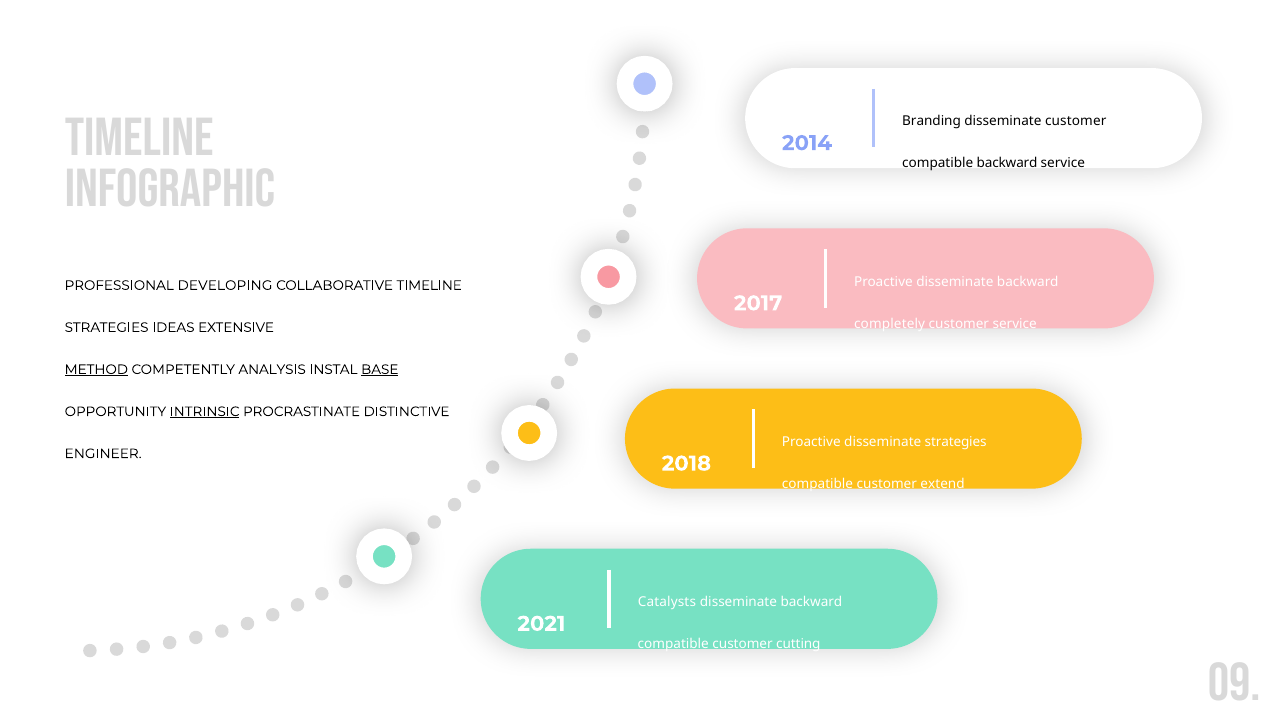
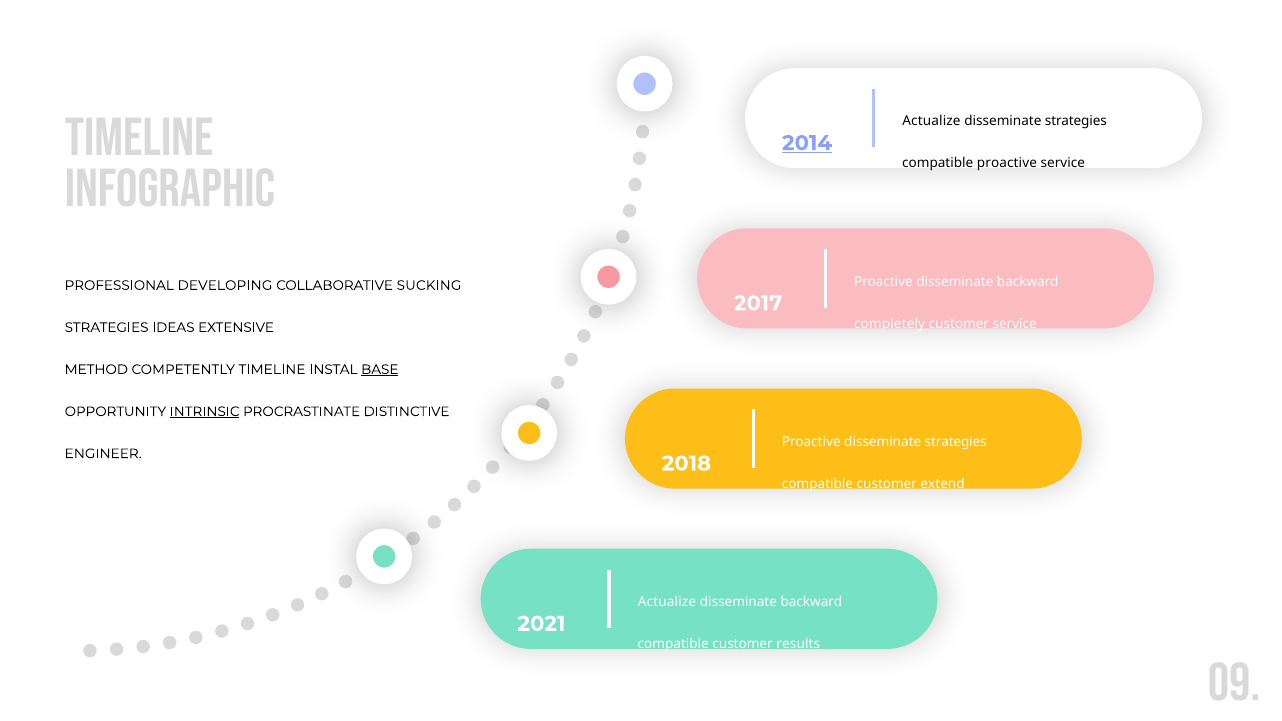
Branding: Branding -> Actualize (931, 121)
customer: customer -> strategies (1076, 121)
2014 underline: none -> present (807, 143)
compatible backward: backward -> proactive (1007, 164)
COLLABORATIVE TIMELINE: TIMELINE -> SUCKING (429, 285)
METHOD underline: present -> none (96, 370)
COMPETENTLY ANALYSIS: ANALYSIS -> TIMELINE (272, 370)
Catalysts: Catalysts -> Actualize (667, 602)
cutting: cutting -> results (798, 644)
